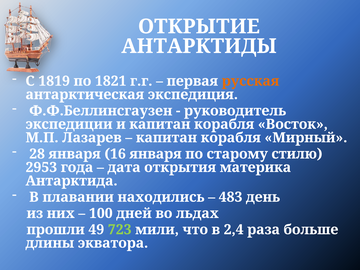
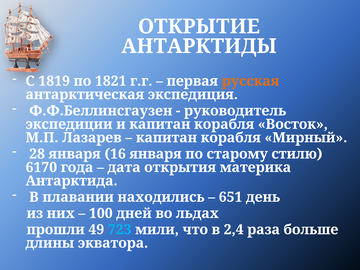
2953: 2953 -> 6170 (41, 167)
483: 483 -> 651 (231, 197)
723 colour: light green -> light blue (120, 230)
